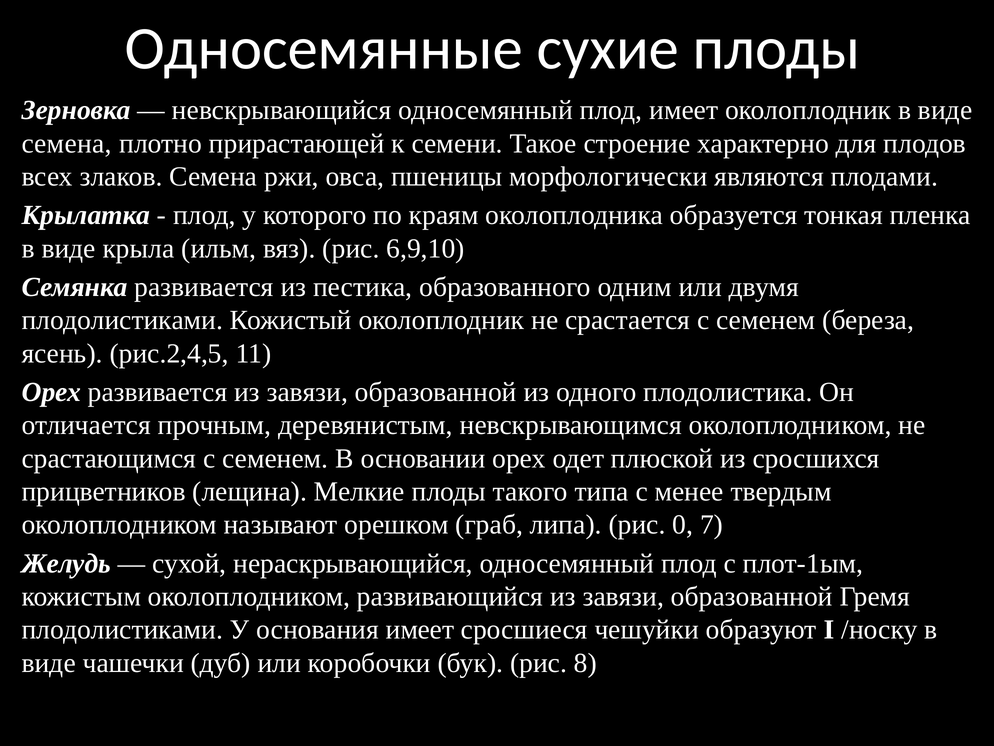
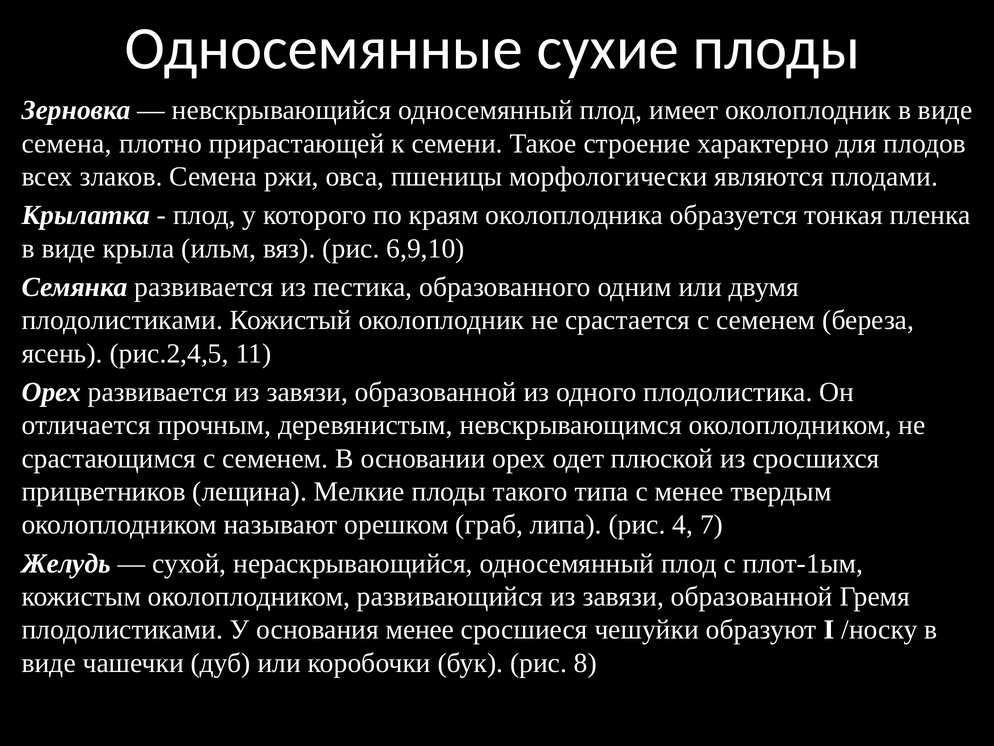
0: 0 -> 4 (683, 524)
основания имеет: имеет -> менее (420, 629)
